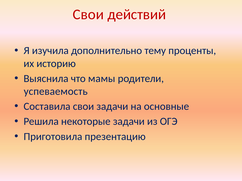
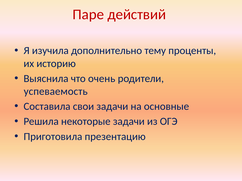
Свои: Свои -> Паре (88, 15)
мамы: мамы -> очень (102, 79)
